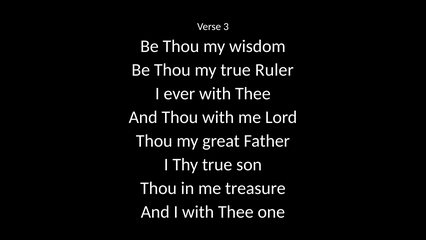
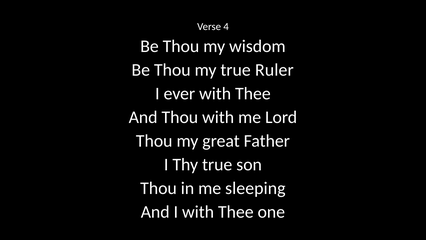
3: 3 -> 4 (226, 26)
treasure: treasure -> sleeping (255, 188)
